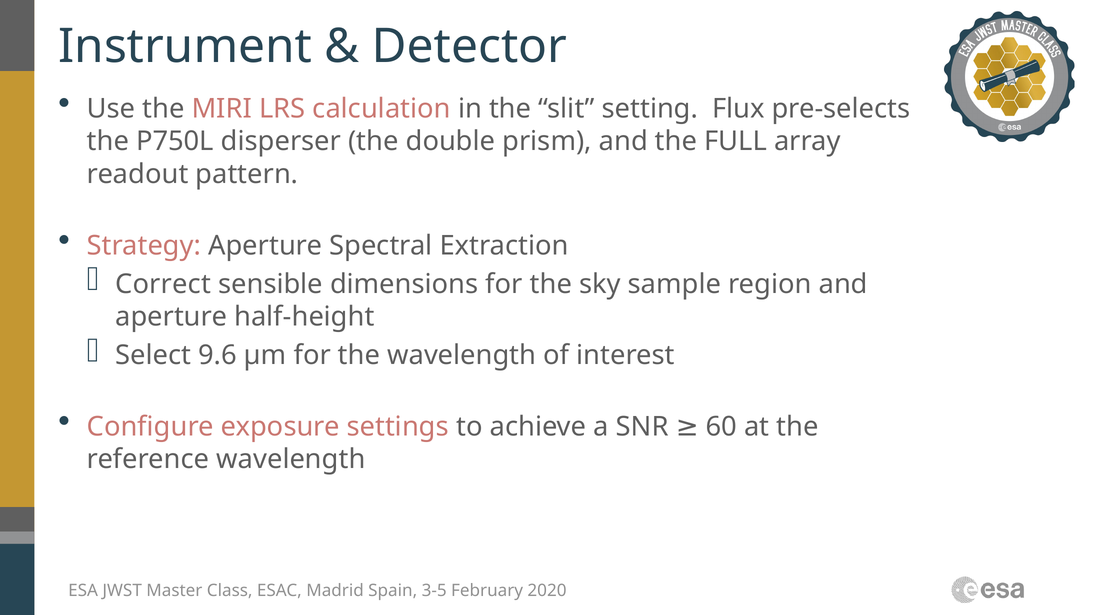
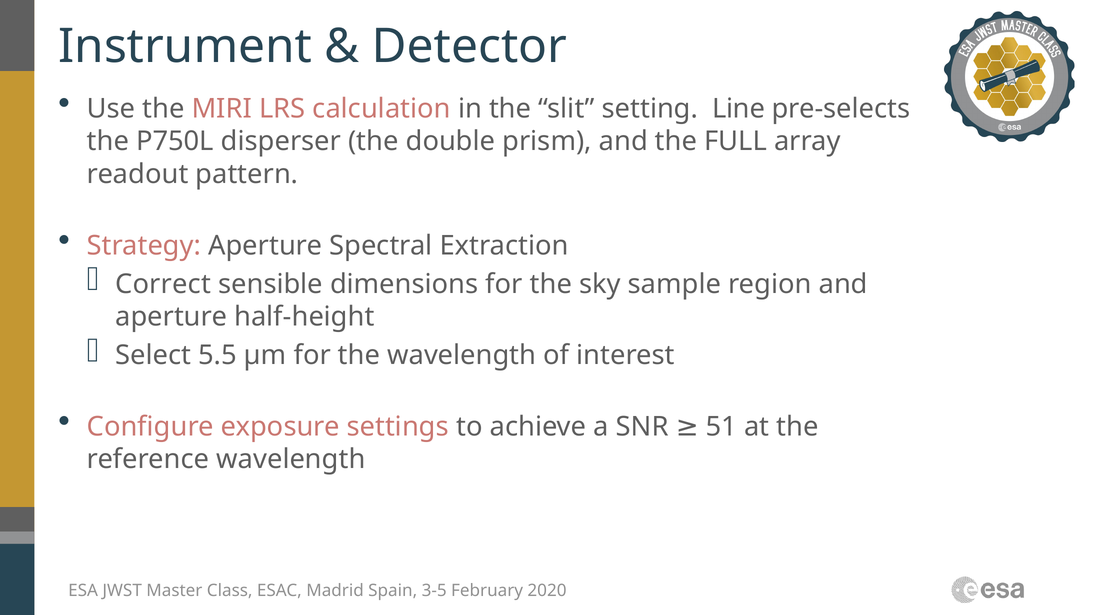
Flux: Flux -> Line (739, 109)
9.6: 9.6 -> 5.5 (218, 356)
60: 60 -> 51 (721, 427)
